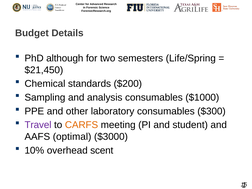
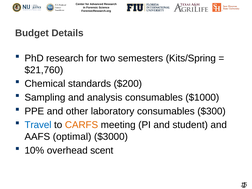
PhD although: although -> research (65, 58)
Life/Spring: Life/Spring -> Kits/Spring (191, 58)
$21,450: $21,450 -> $21,760 (44, 70)
Travel colour: purple -> blue (38, 125)
